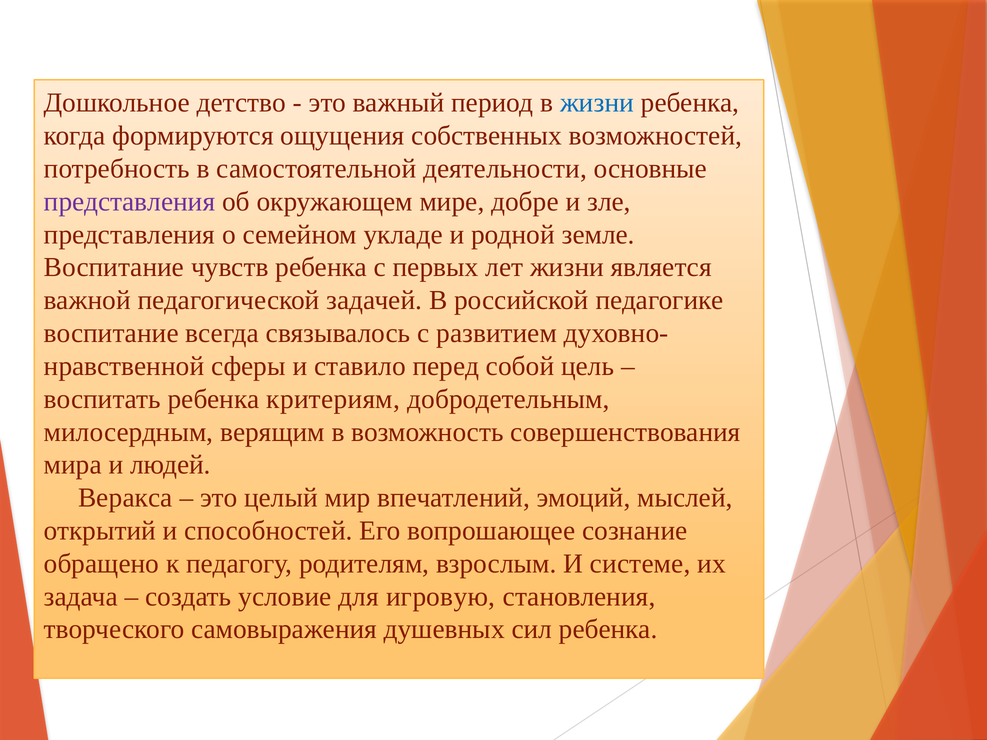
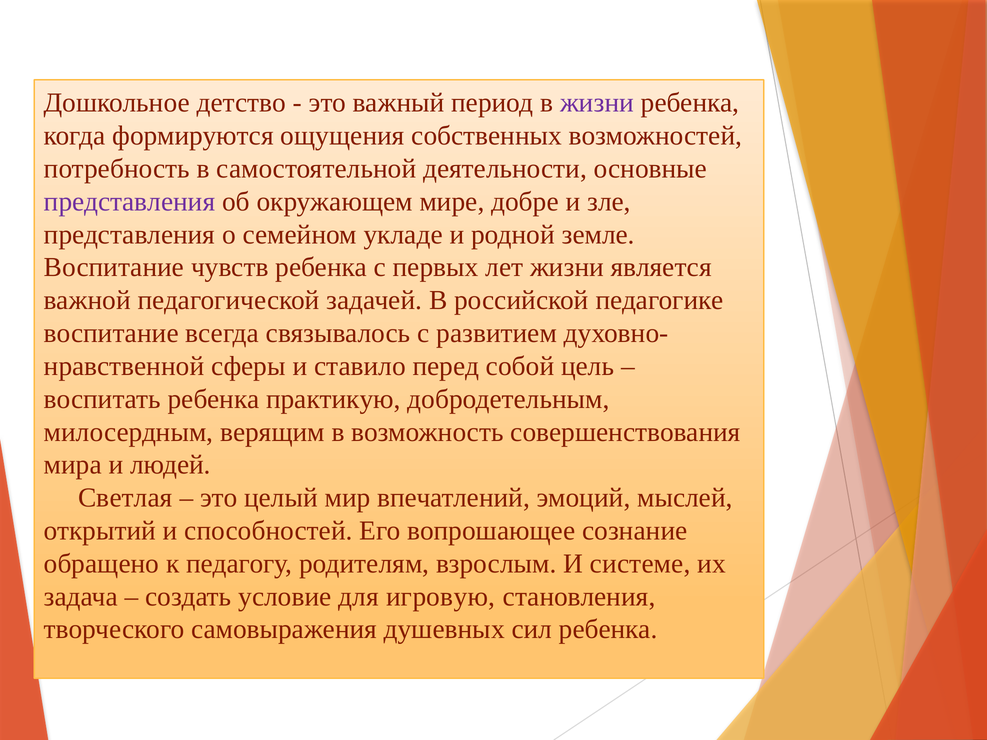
жизни colour: blue -> purple (597, 103)
критериям: критериям -> практикую (333, 399)
Веракса: Веракса -> Светлая (125, 498)
